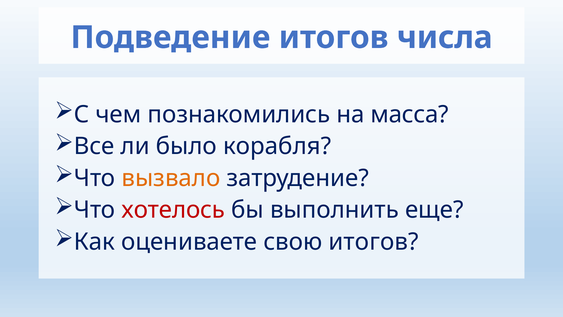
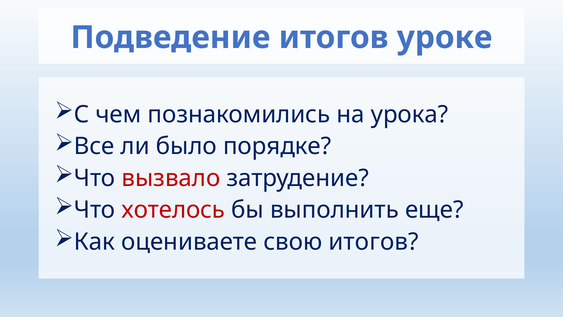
числа: числа -> уроке (445, 37)
масса: масса -> урока (410, 114)
корабля: корабля -> порядке (277, 146)
вызвало colour: orange -> red (171, 178)
